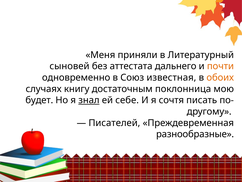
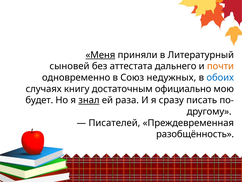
Меня underline: none -> present (100, 55)
известная: известная -> недужных (171, 77)
обоих colour: orange -> blue (220, 77)
поклонница: поклонница -> официально (183, 89)
себе: себе -> раза (127, 100)
сочтя: сочтя -> сразу (171, 100)
разнообразные: разнообразные -> разобщённость (195, 134)
